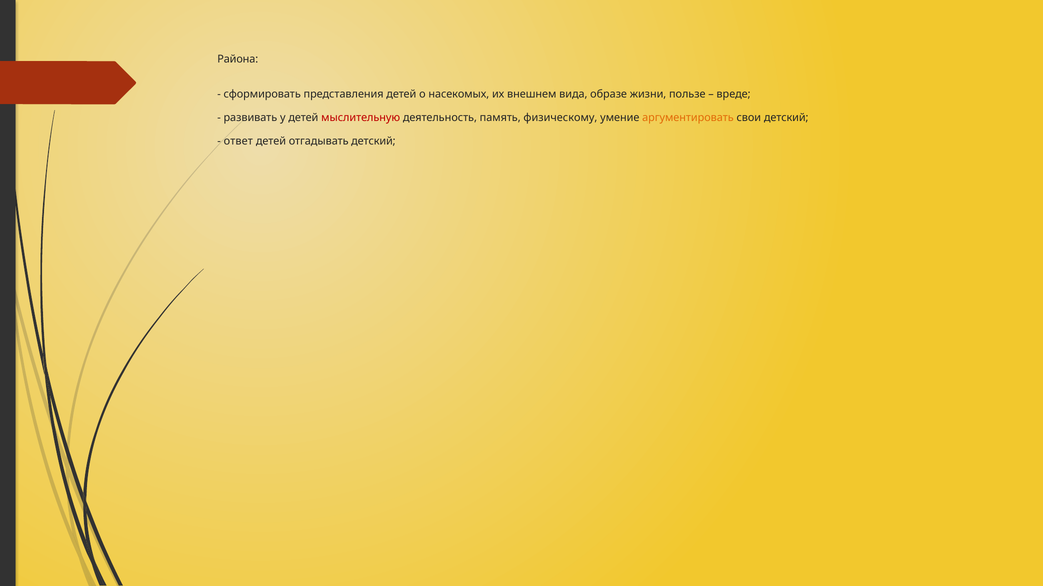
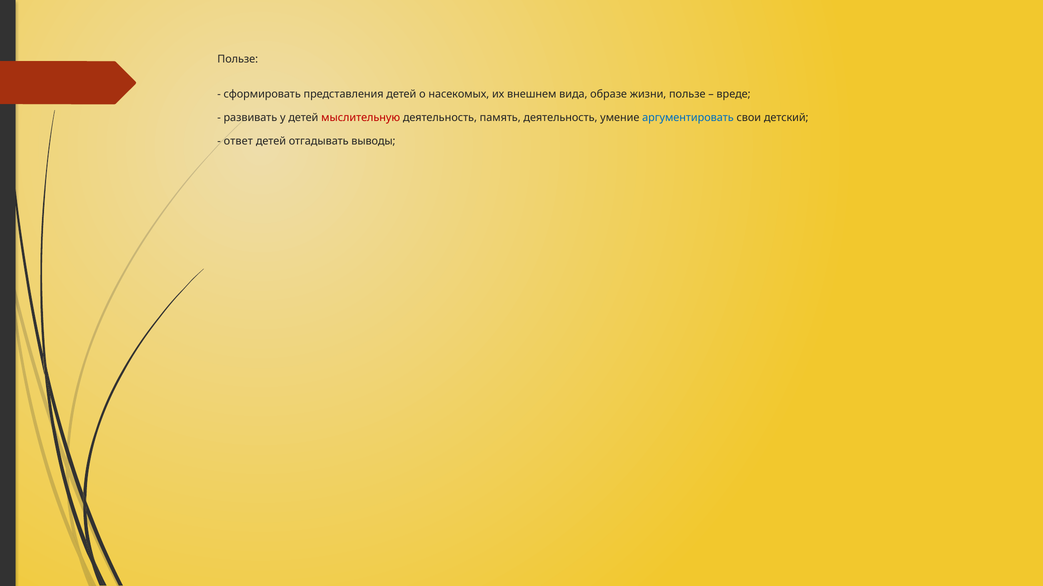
Района: Района -> Пользе (238, 59)
память физическому: физическому -> деятельность (560, 118)
аргументировать colour: orange -> blue (688, 118)
отгадывать детский: детский -> выводы (373, 141)
